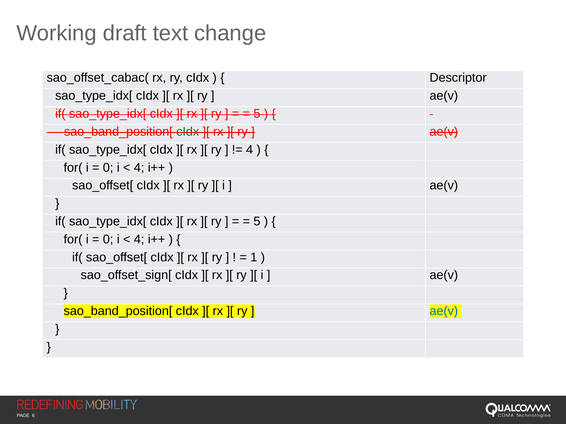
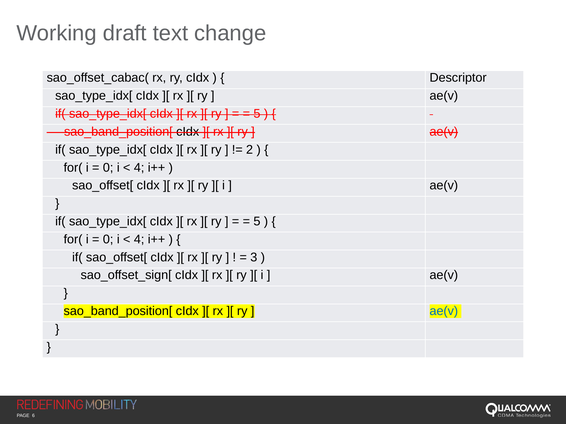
cIdx colour: green -> black (188, 132)
4: 4 -> 2 (250, 150)
1: 1 -> 3 (254, 258)
